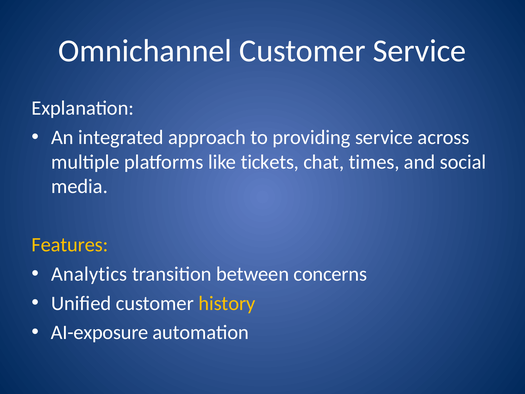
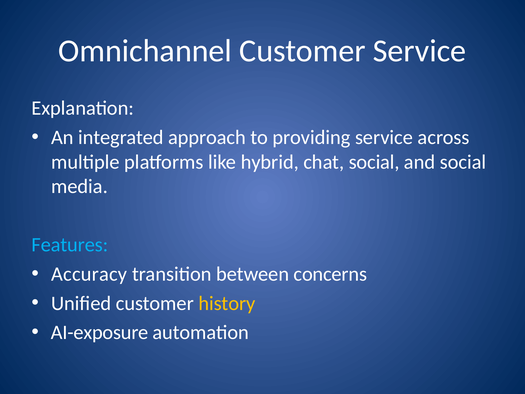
tickets: tickets -> hybrid (270, 162)
chat times: times -> social (374, 162)
Features colour: yellow -> light blue (70, 245)
Analytics: Analytics -> Accuracy (89, 274)
